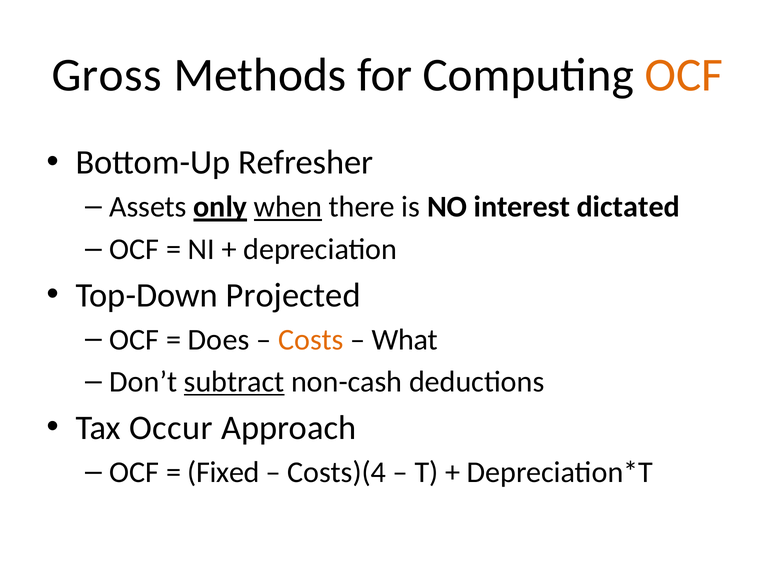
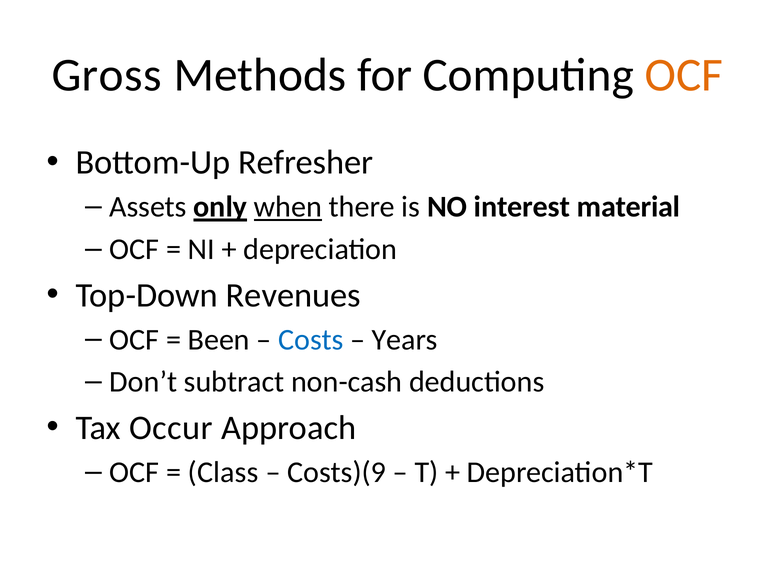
dictated: dictated -> material (629, 207)
Projected: Projected -> Revenues (293, 295)
Does: Does -> Been (219, 340)
Costs colour: orange -> blue (311, 340)
What: What -> Years (405, 340)
subtract underline: present -> none (234, 382)
Fixed: Fixed -> Class (223, 472)
Costs)(4: Costs)(4 -> Costs)(9 (337, 472)
